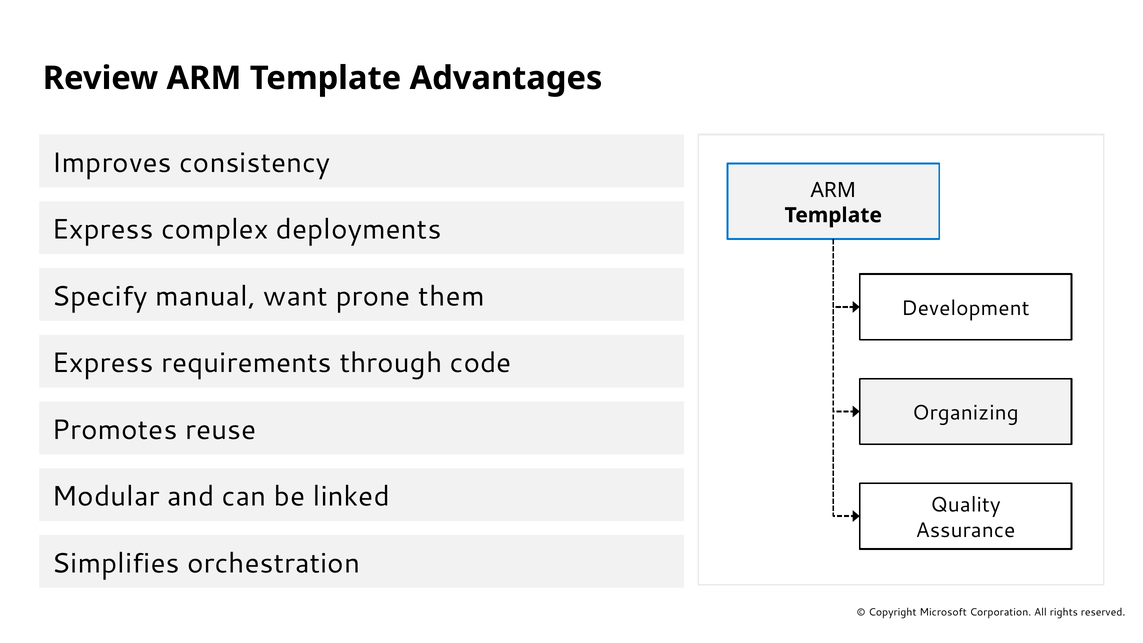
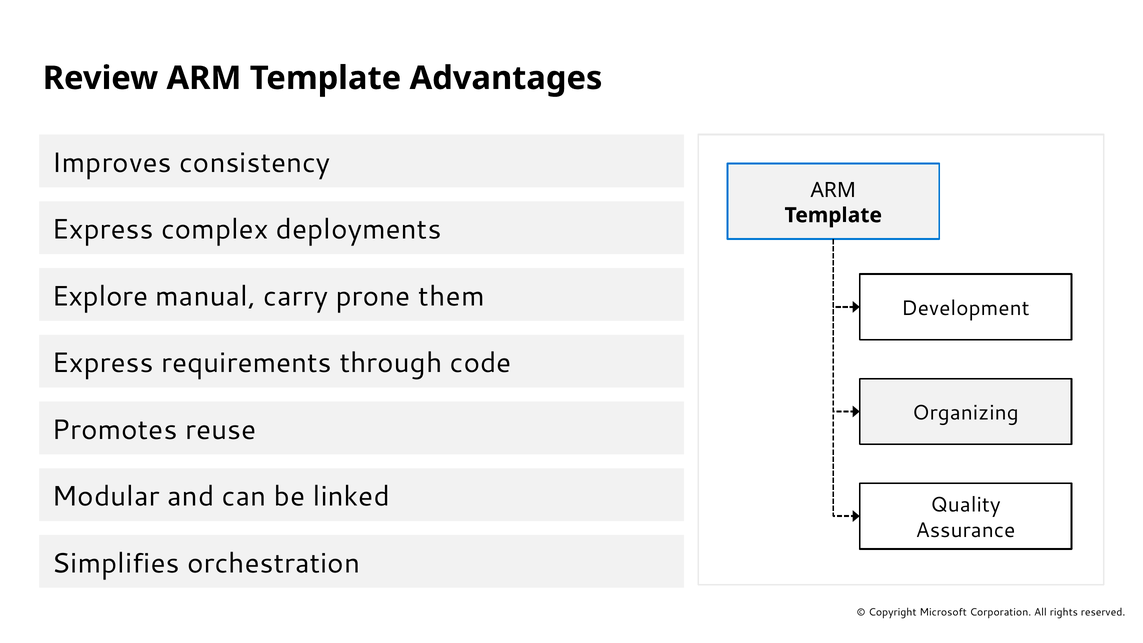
Specify: Specify -> Explore (100, 296)
want: want -> carry (296, 296)
